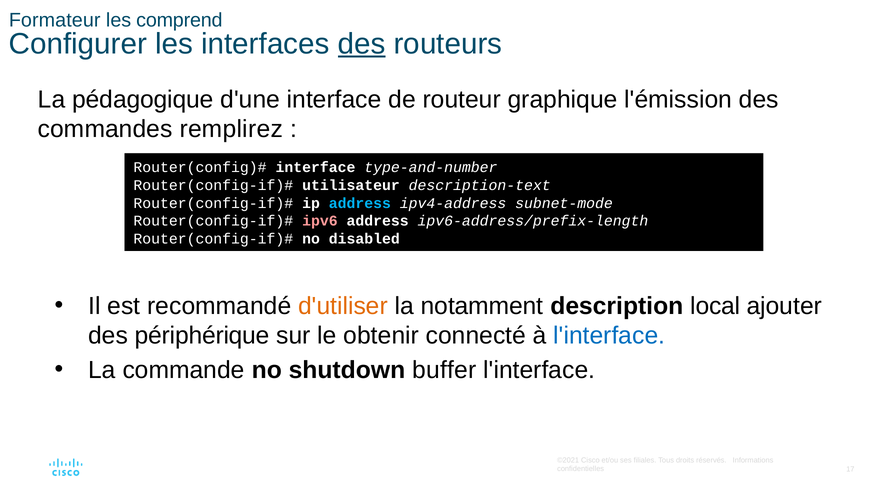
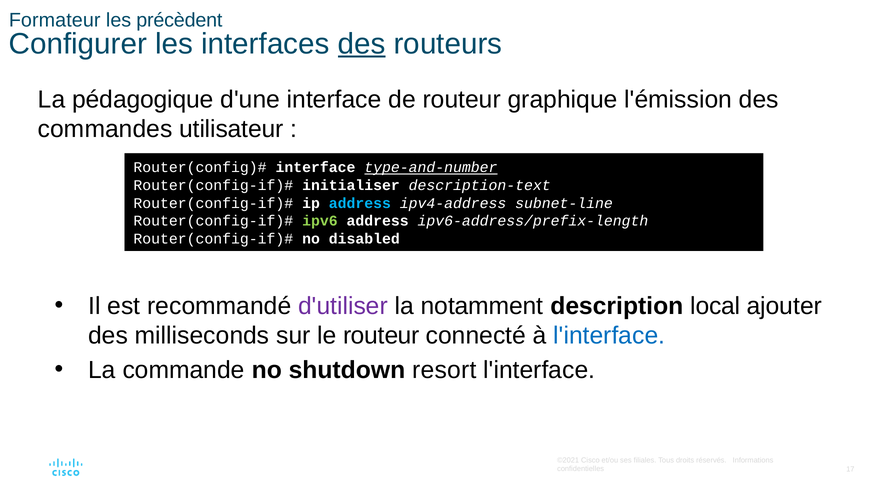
comprend: comprend -> précèdent (179, 20)
remplirez: remplirez -> utilisateur (231, 129)
type-and-number underline: none -> present (431, 167)
utilisateur: utilisateur -> initialiser (351, 185)
subnet-mode: subnet-mode -> subnet-line (564, 203)
ipv6 colour: pink -> light green (320, 221)
d'utiliser colour: orange -> purple (343, 306)
périphérique: périphérique -> milliseconds (202, 335)
le obtenir: obtenir -> routeur (381, 335)
buffer: buffer -> resort (444, 370)
